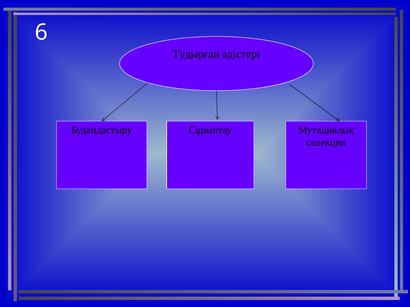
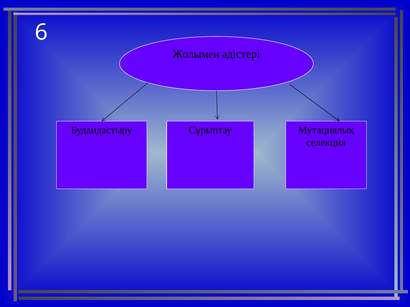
Тудырған: Тудырған -> Жолымен (196, 54)
